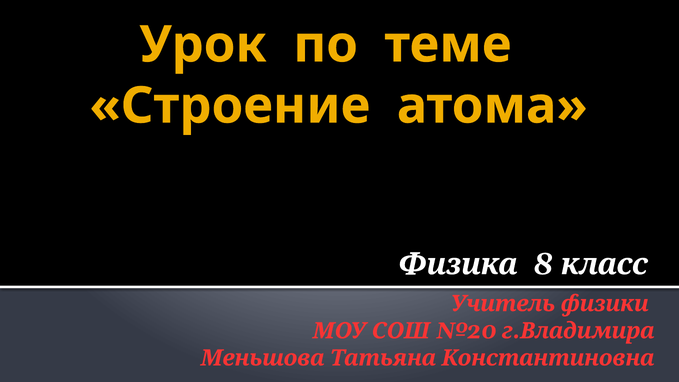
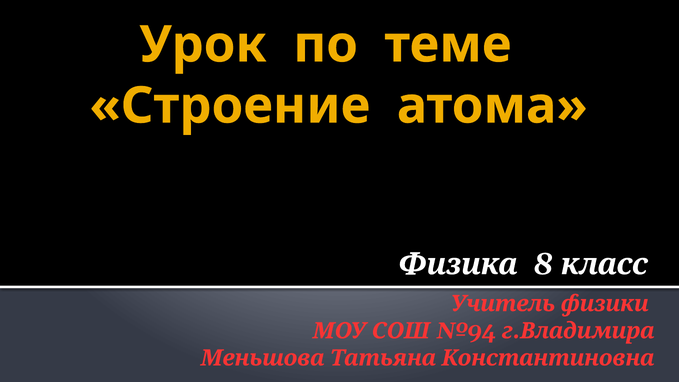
№20: №20 -> №94 (466, 331)
